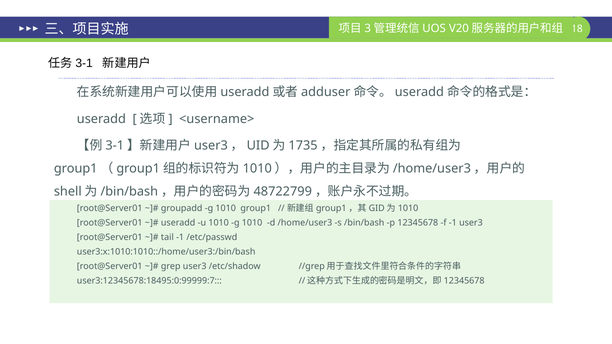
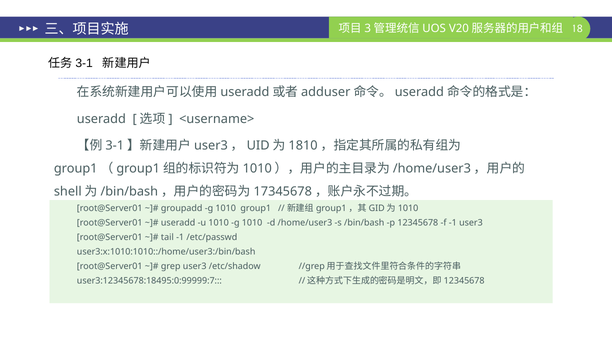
1735: 1735 -> 1810 (303, 146)
48722799: 48722799 -> 17345678 (283, 192)
